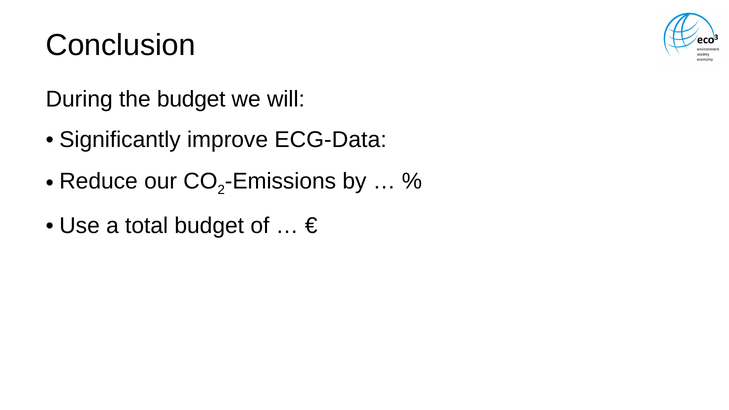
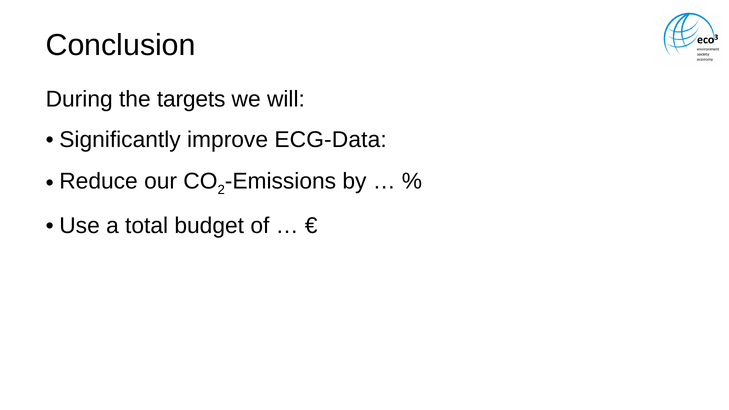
the budget: budget -> targets (191, 99)
